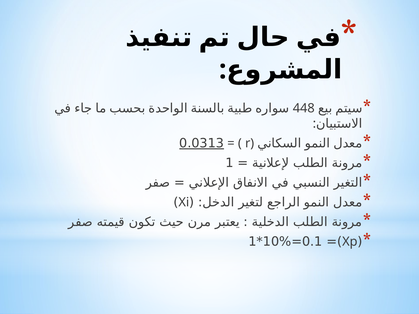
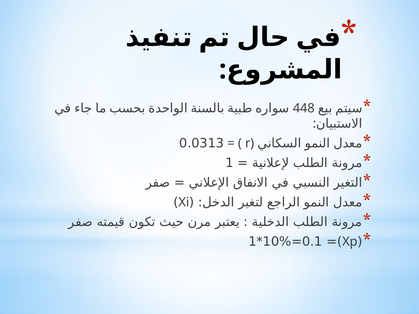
0.0313 underline: present -> none (202, 143)
